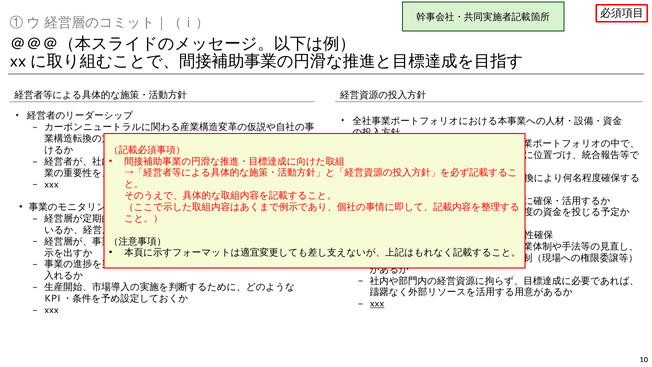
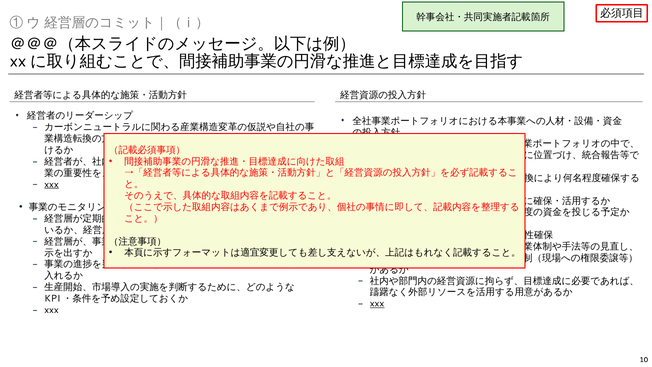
xxx underline: none -> present (52, 184)
